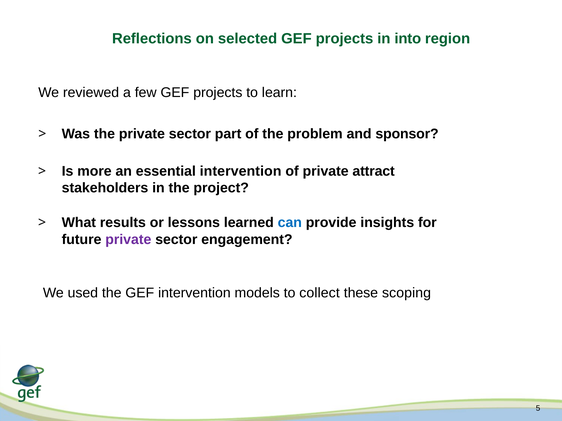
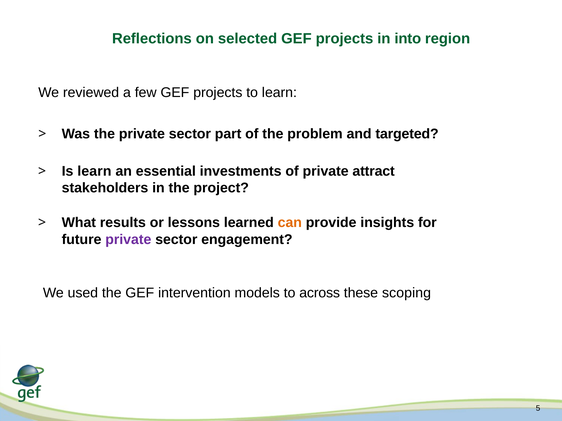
sponsor: sponsor -> targeted (407, 134)
Is more: more -> learn (94, 171)
essential intervention: intervention -> investments (241, 171)
can colour: blue -> orange (290, 223)
collect: collect -> across (320, 293)
